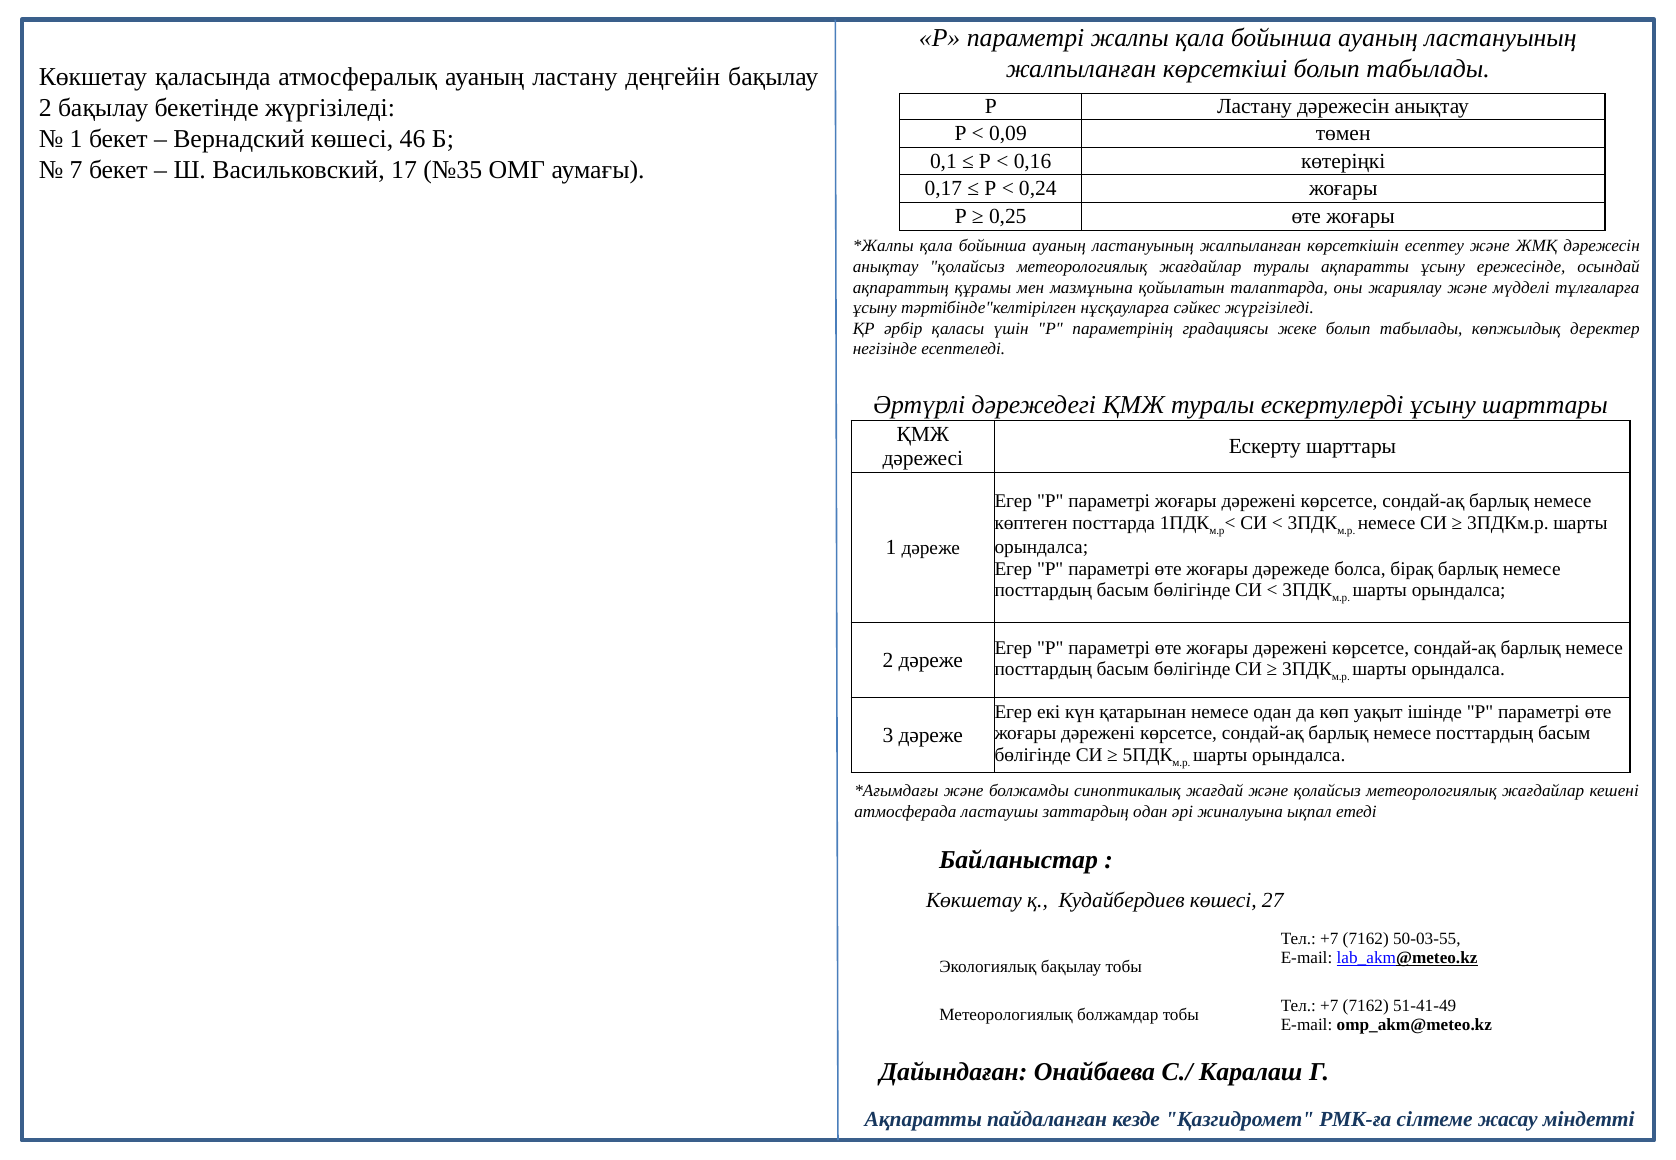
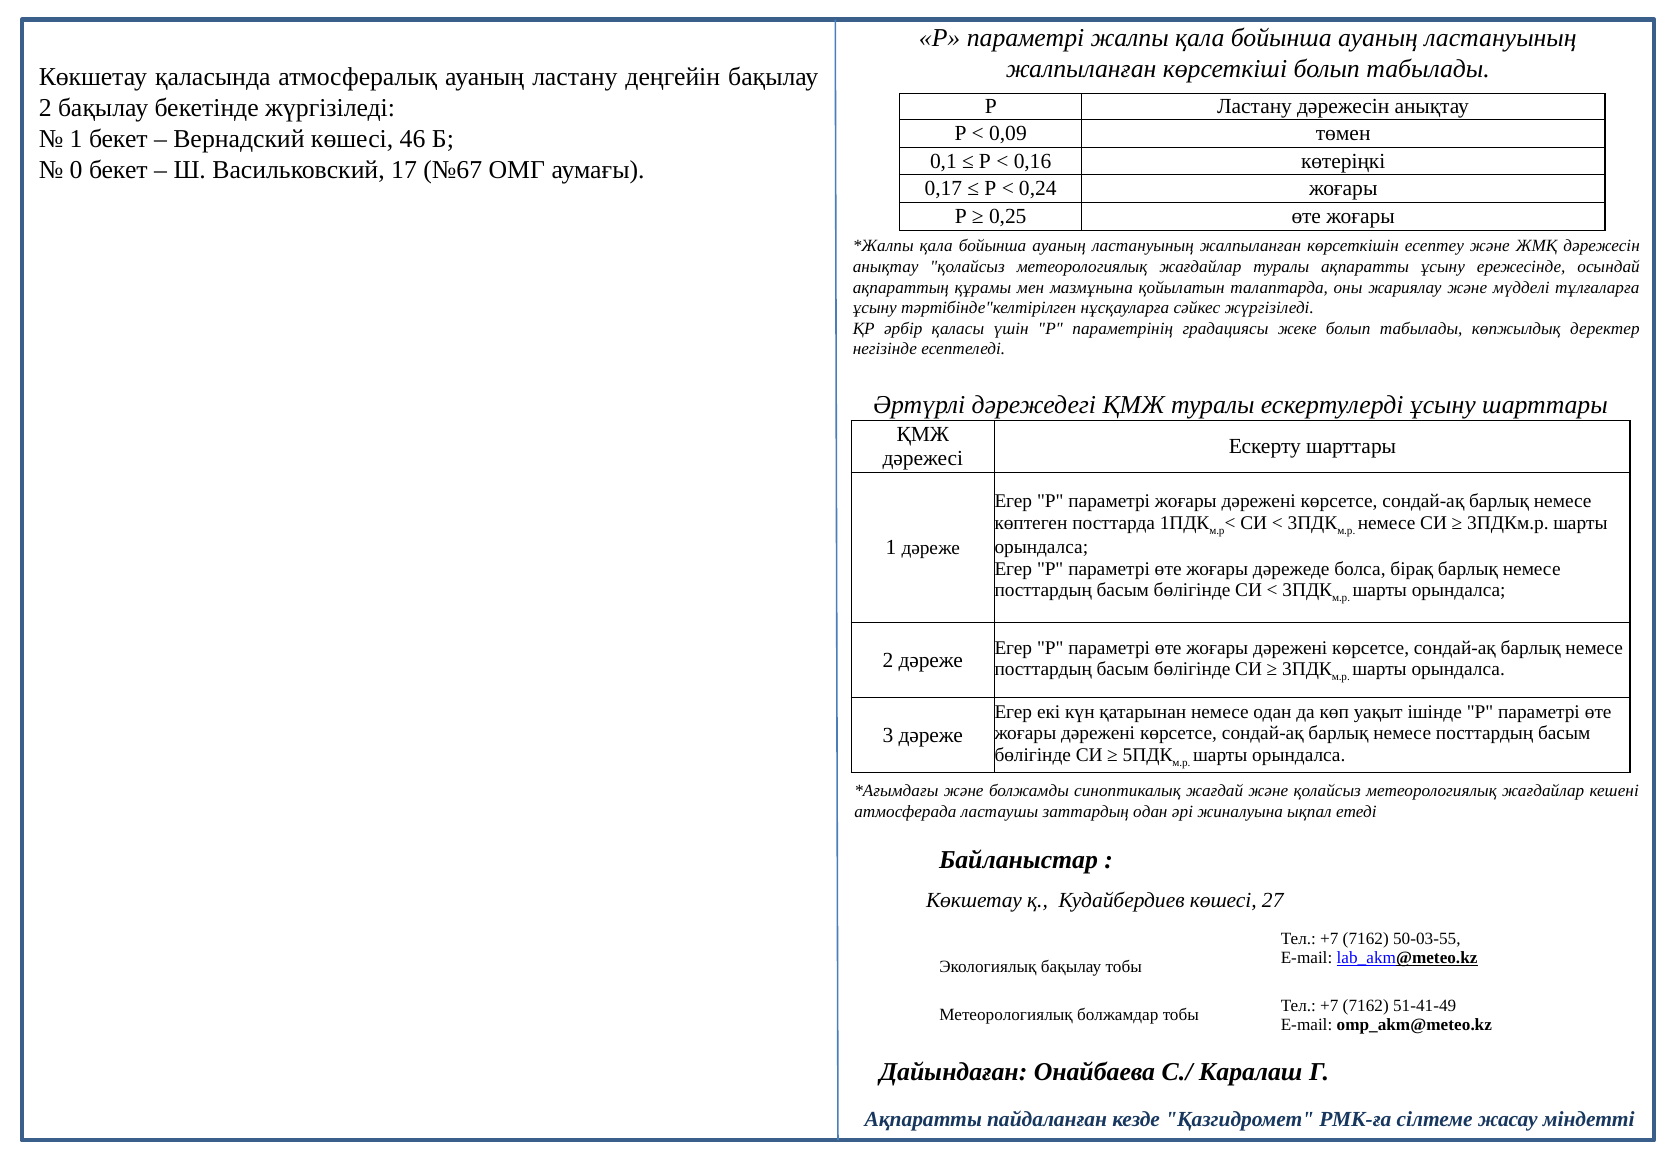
7: 7 -> 0 (76, 170)
№35: №35 -> №67 (453, 170)
